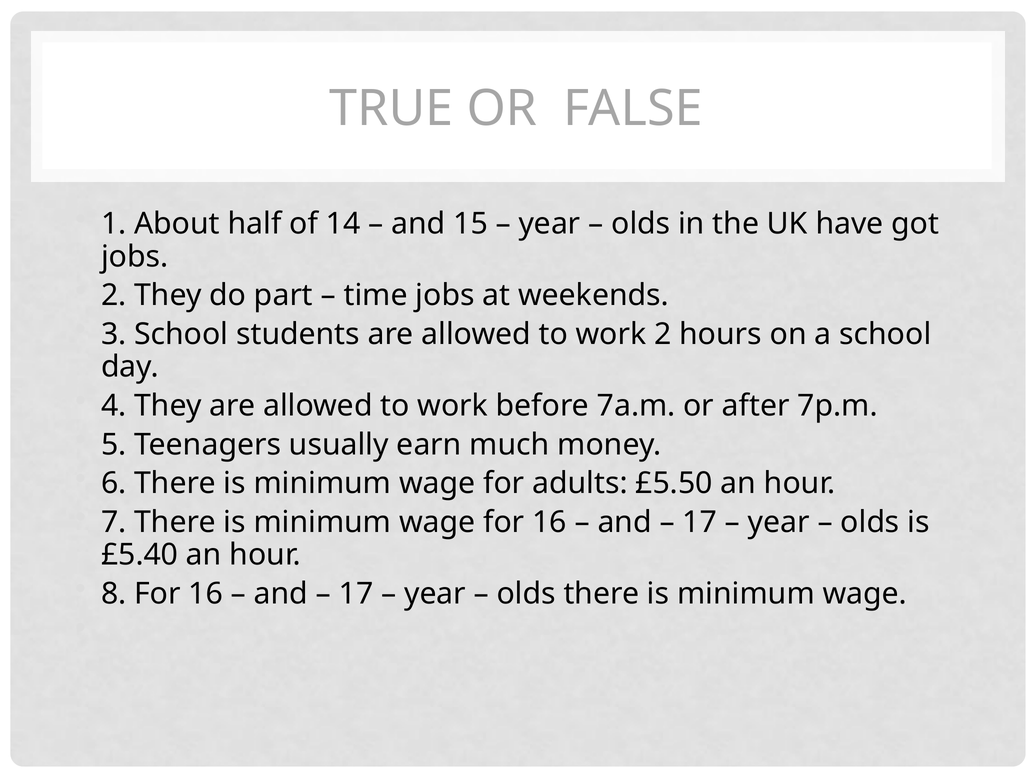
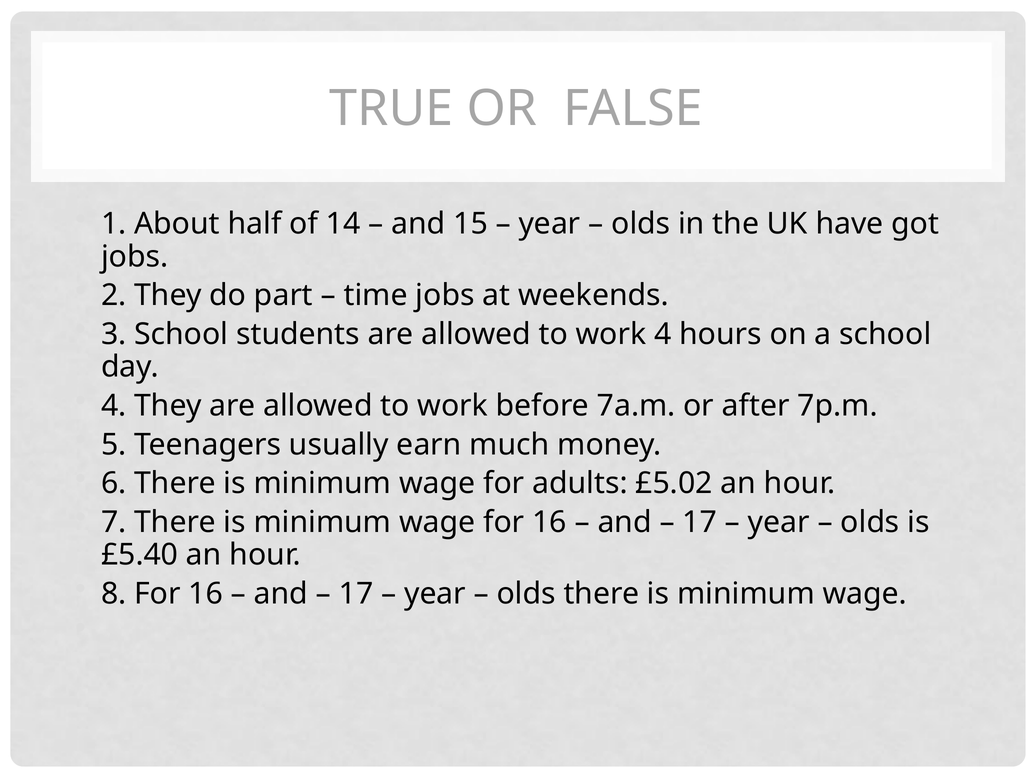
work 2: 2 -> 4 (663, 334)
£5.50: £5.50 -> £5.02 (674, 483)
